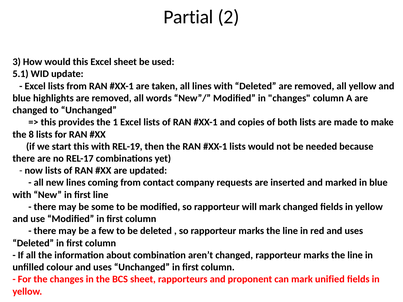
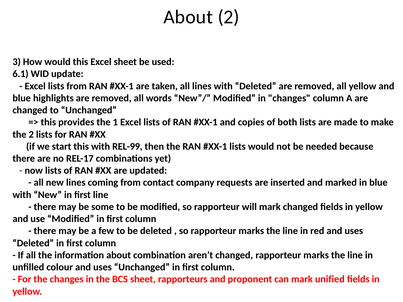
Partial: Partial -> About (188, 17)
5.1: 5.1 -> 6.1 (21, 74)
the 8: 8 -> 2 (31, 134)
REL-19: REL-19 -> REL-99 (127, 147)
